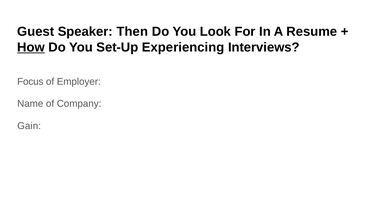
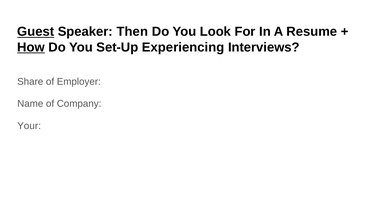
Guest underline: none -> present (36, 32)
Focus: Focus -> Share (30, 82)
Gain: Gain -> Your (29, 126)
